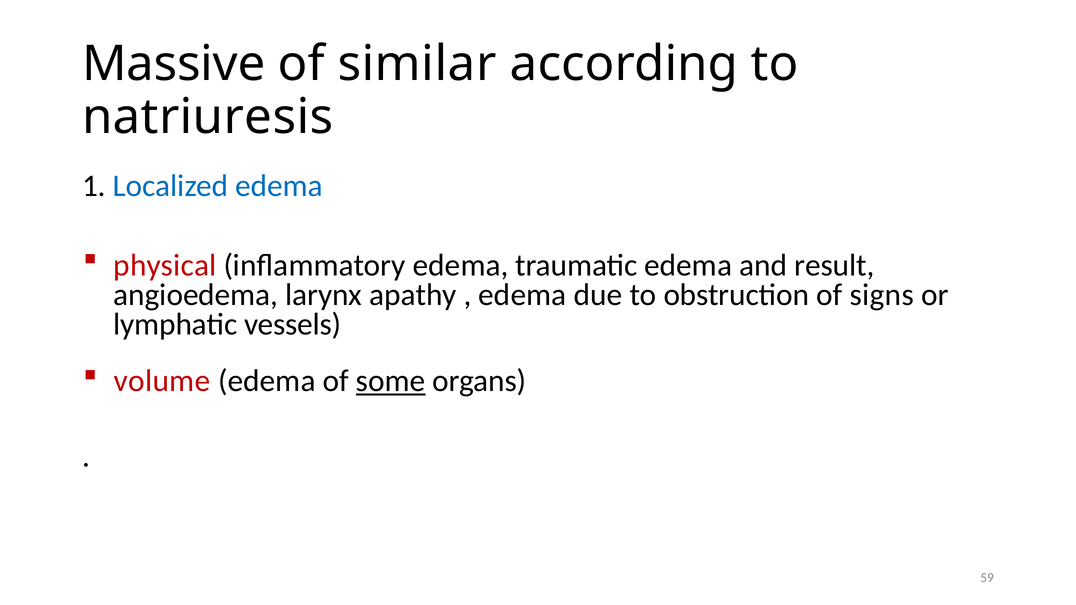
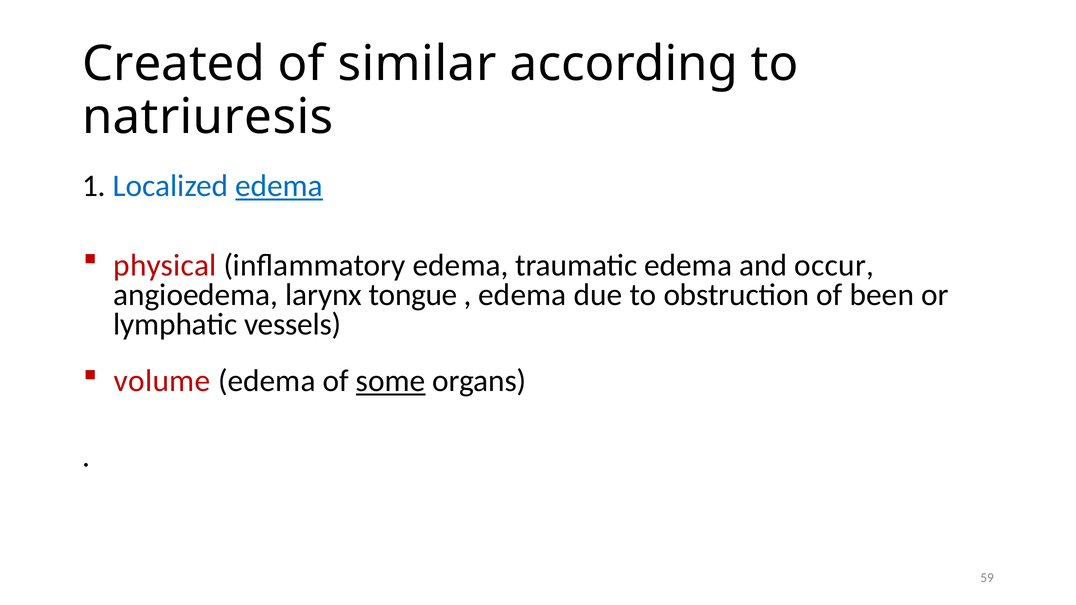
Massive: Massive -> Created (174, 64)
edema underline: none -> present (279, 186)
result: result -> occur (834, 265)
apathy: apathy -> tongue (413, 295)
signs: signs -> been (882, 295)
